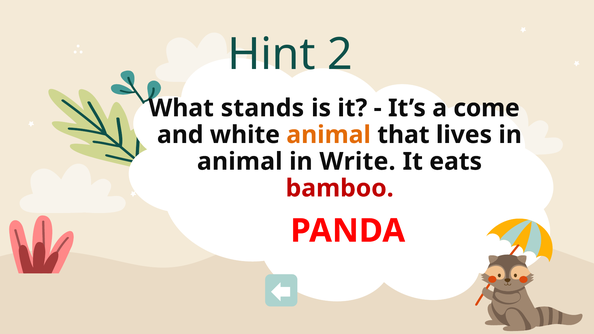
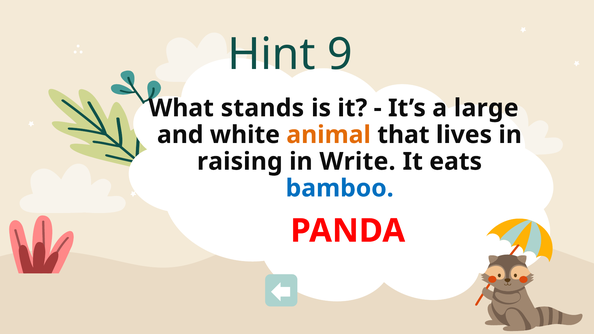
2: 2 -> 9 (340, 55)
come: come -> large (486, 108)
animal: animal -> raising (240, 162)
bamboo colour: red -> blue (340, 188)
